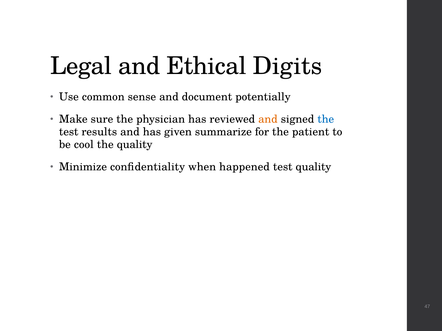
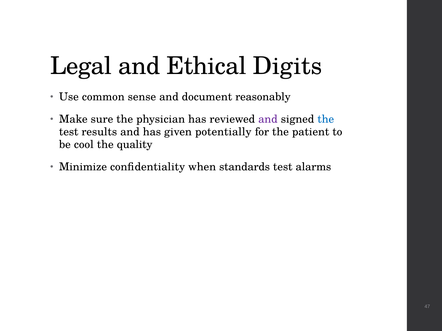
potentially: potentially -> reasonably (263, 97)
and colour: orange -> purple (268, 119)
summarize: summarize -> potentially (223, 132)
happened: happened -> standards (245, 167)
test quality: quality -> alarms (313, 167)
